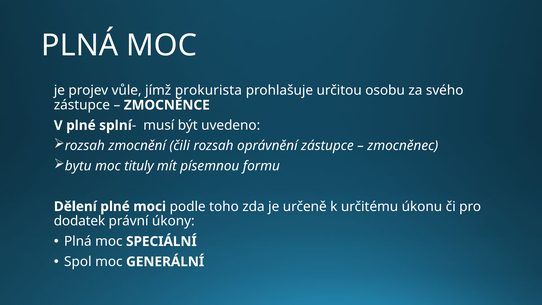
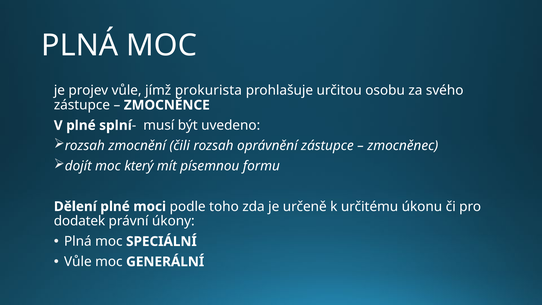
bytu: bytu -> dojít (78, 166)
tituly: tituly -> který (139, 166)
Spol: Spol -> Vůle (78, 262)
